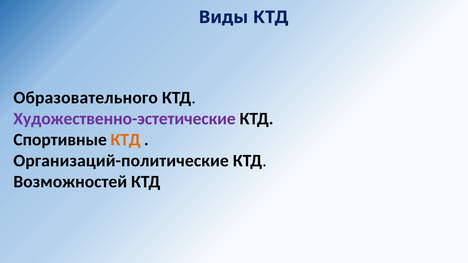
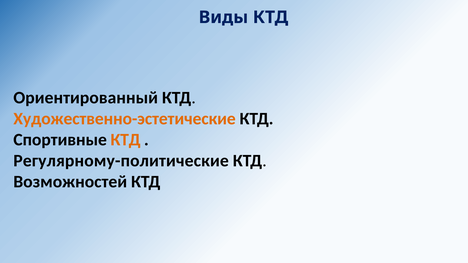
Образовательного: Образовательного -> Ориентированный (86, 98)
Художественно-эстетические colour: purple -> orange (125, 119)
Организаций-политические: Организаций-политические -> Регулярному-политические (121, 161)
